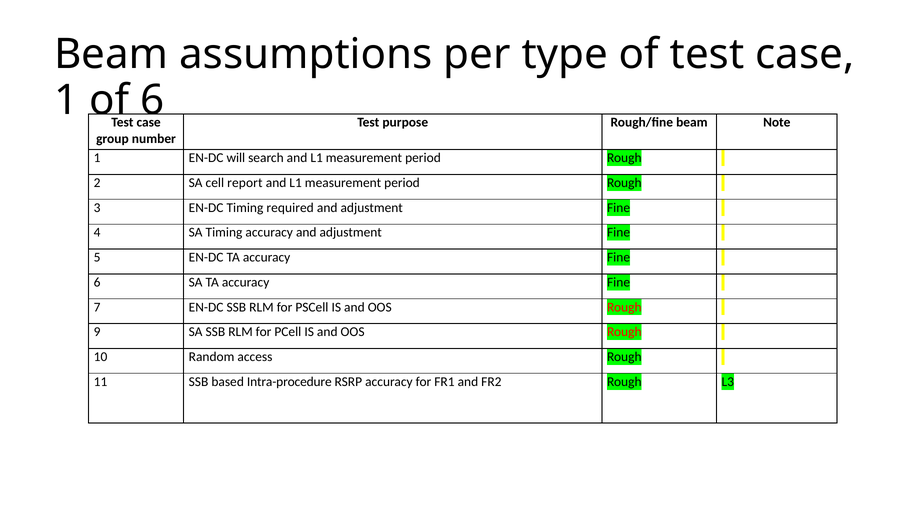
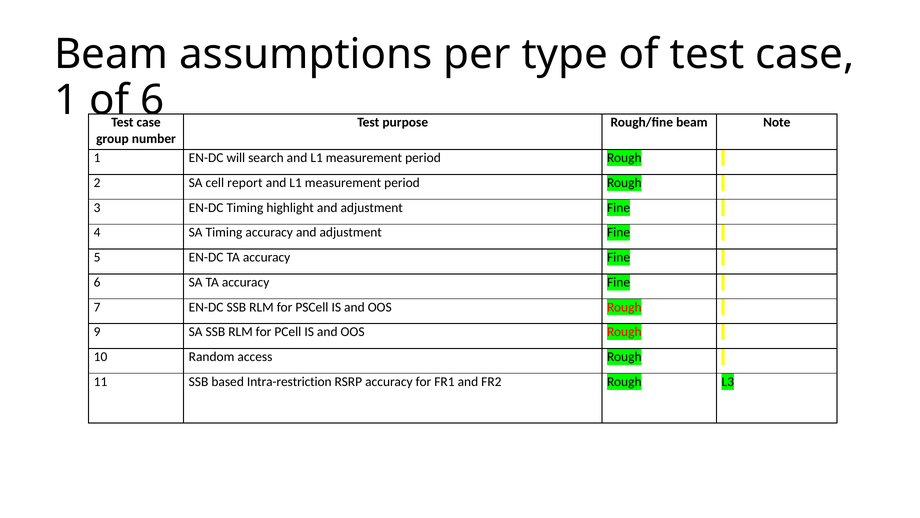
required: required -> highlight (290, 207)
Intra-procedure: Intra-procedure -> Intra-restriction (289, 381)
